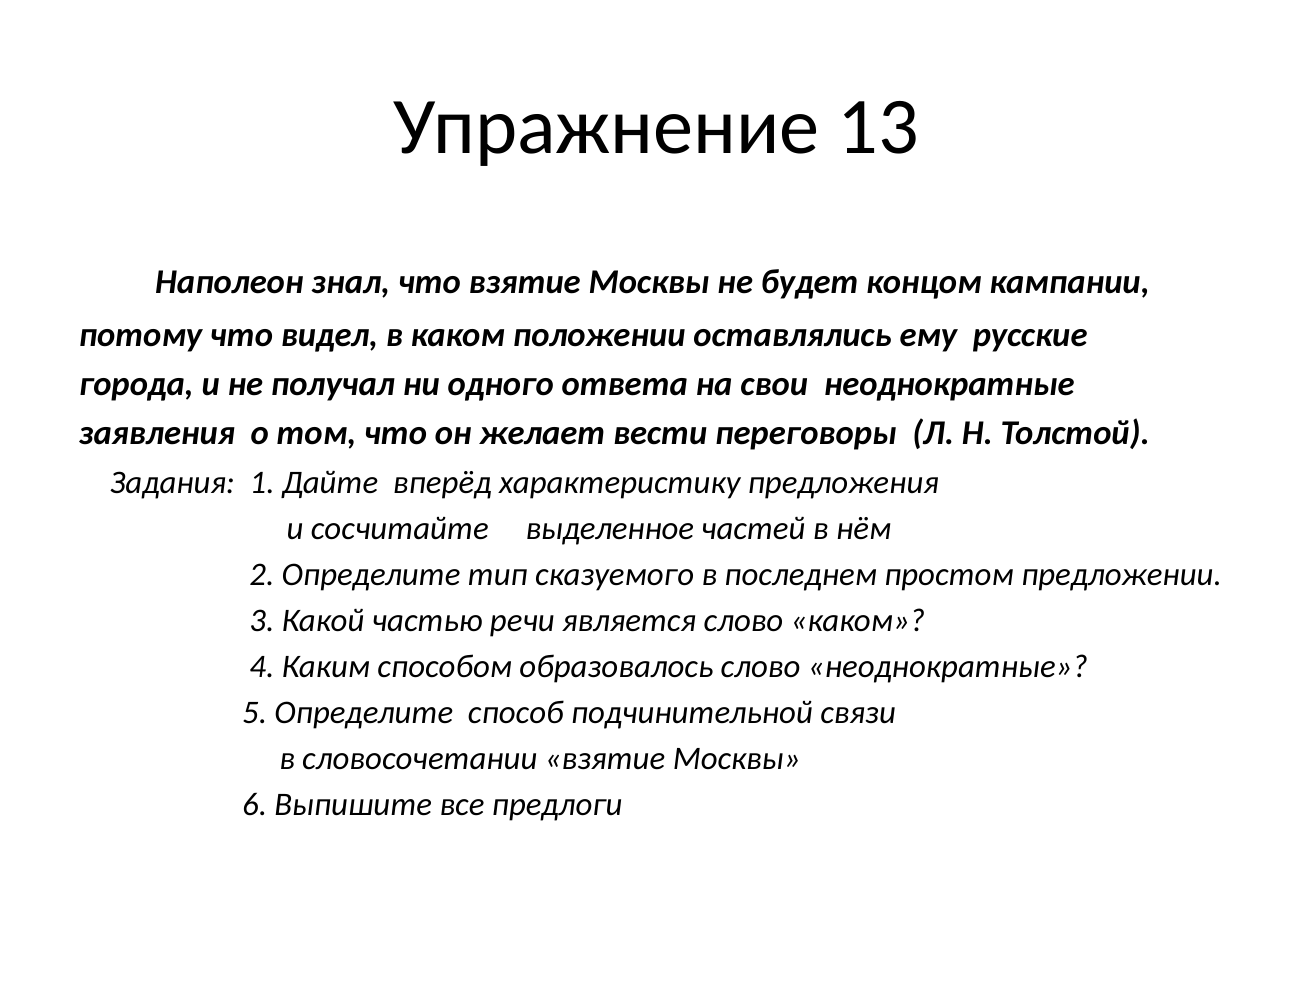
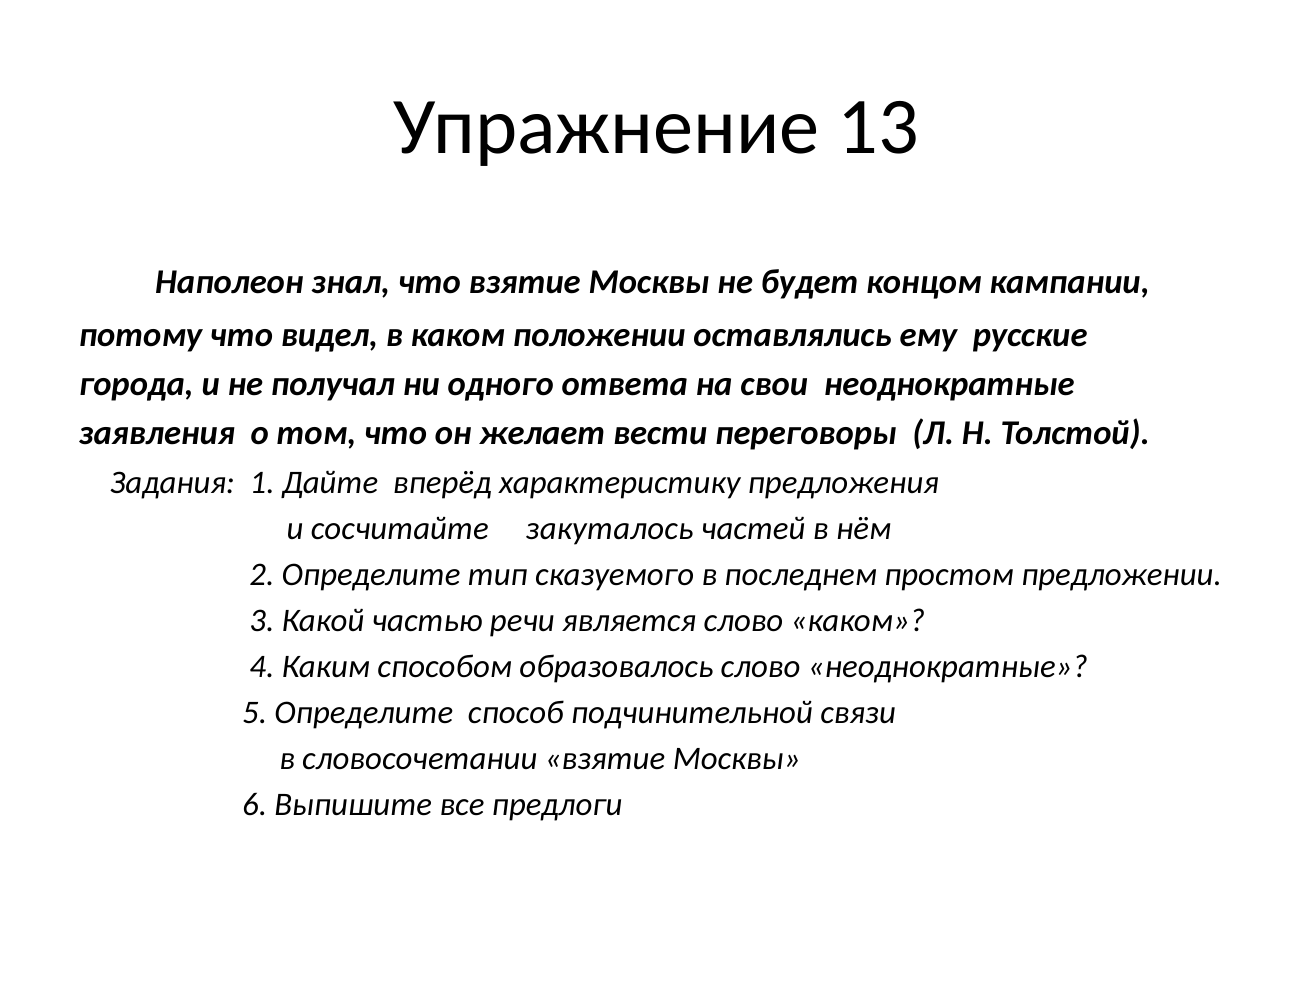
выделенное: выделенное -> закуталось (610, 529)
